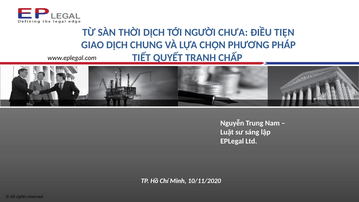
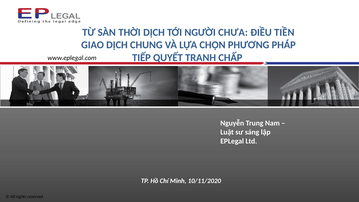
TIỆN: TIỆN -> TIỀN (284, 32)
TIẾT: TIẾT -> TIẾP (141, 58)
